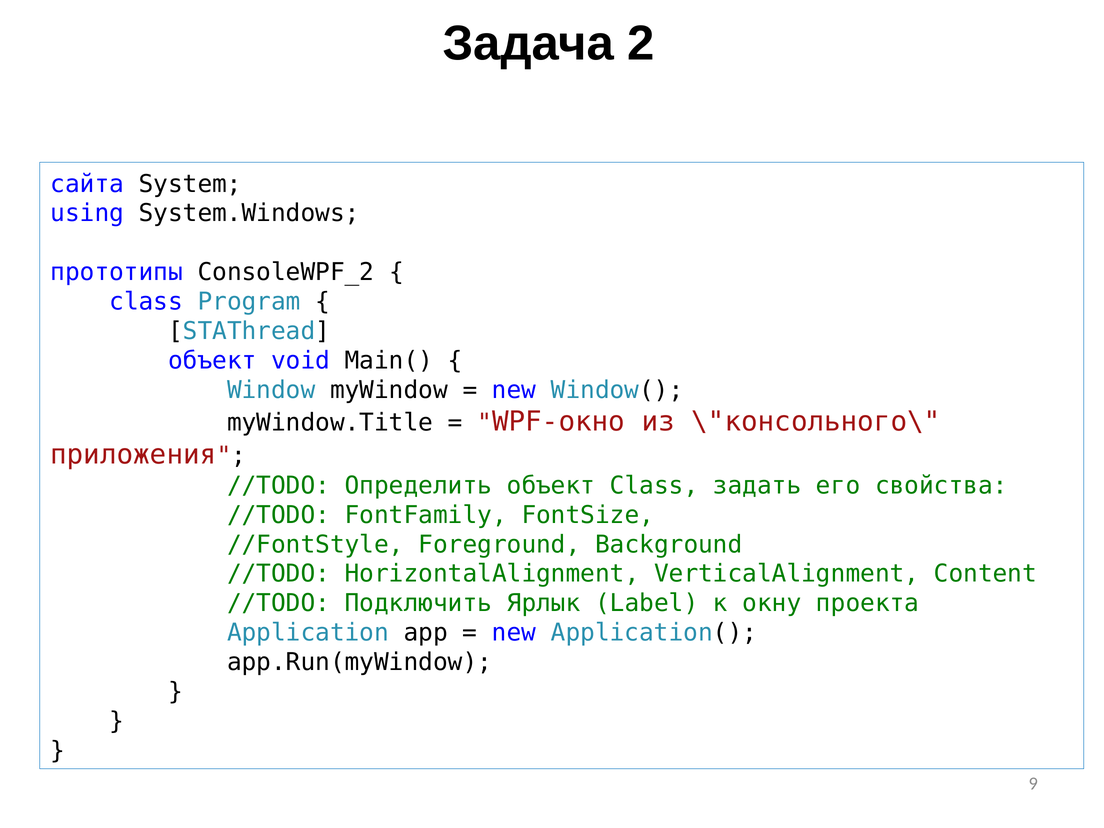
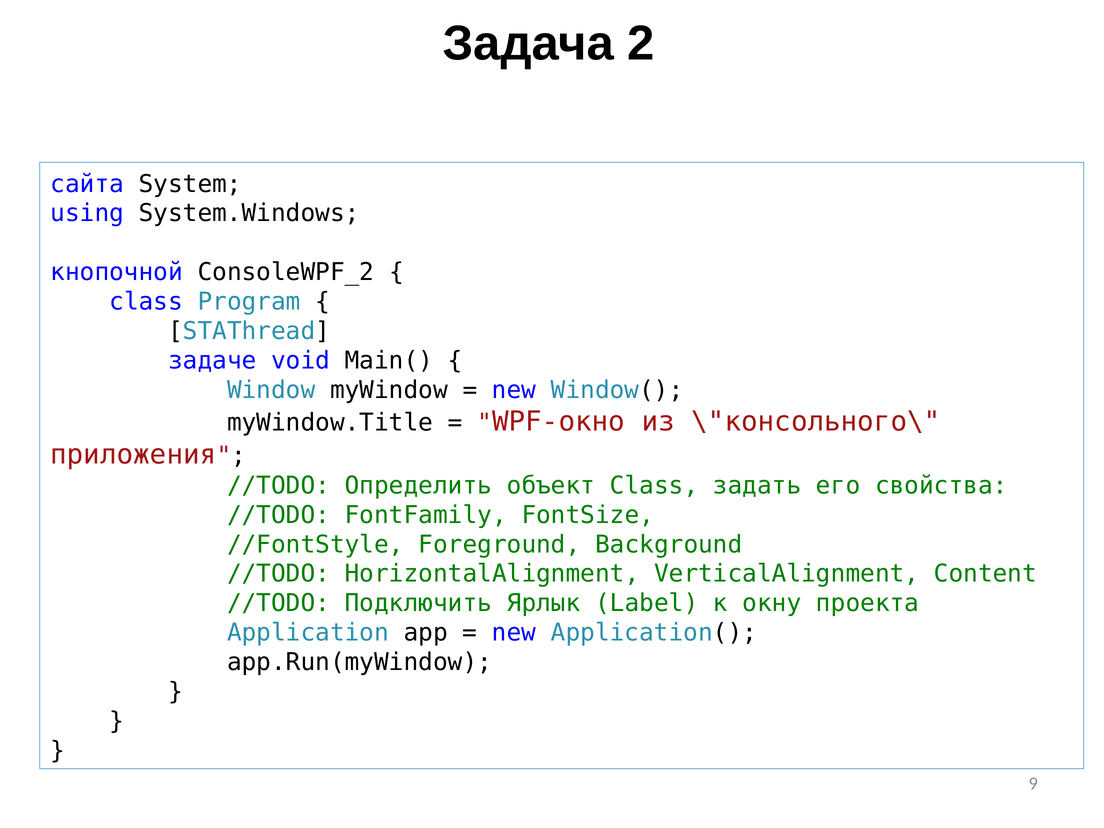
прототипы: прототипы -> кнопочной (117, 272)
объект: объект -> задаче (212, 360)
